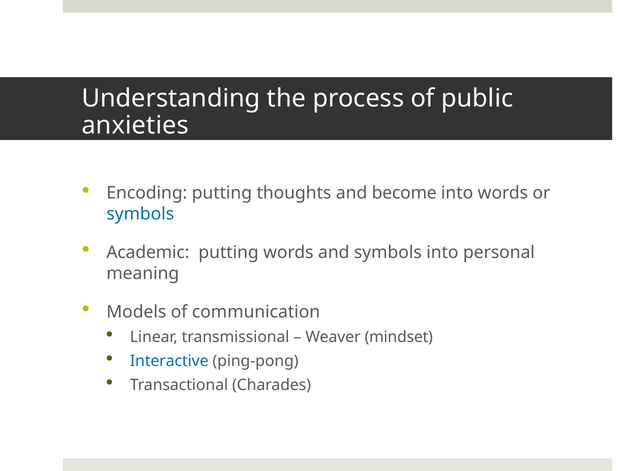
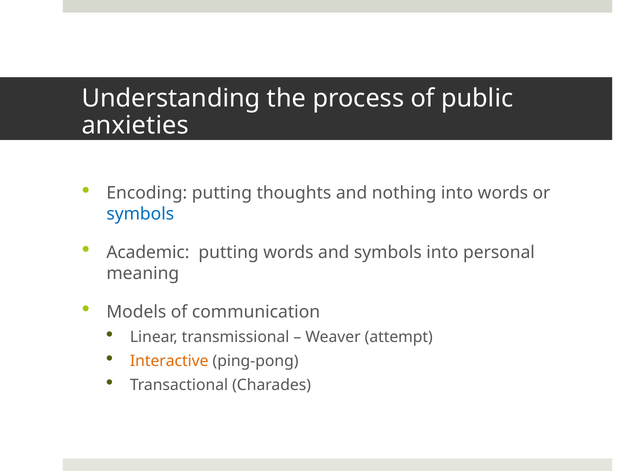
become: become -> nothing (404, 193)
mindset: mindset -> attempt (399, 337)
Interactive colour: blue -> orange (169, 361)
